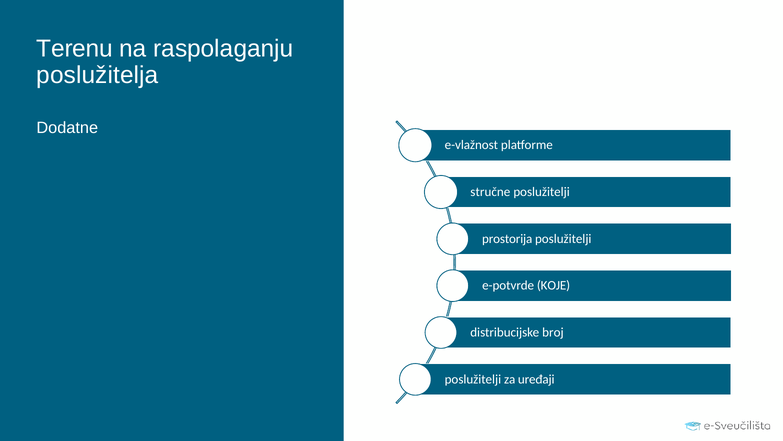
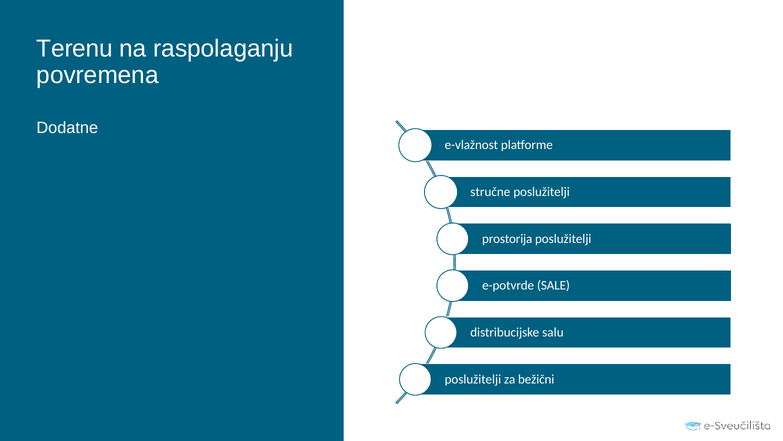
poslužitelja: poslužitelja -> povremena (98, 75)
KOJE: KOJE -> SALE (553, 285)
broj: broj -> salu (553, 332)
uređaji: uređaji -> bežični (536, 379)
